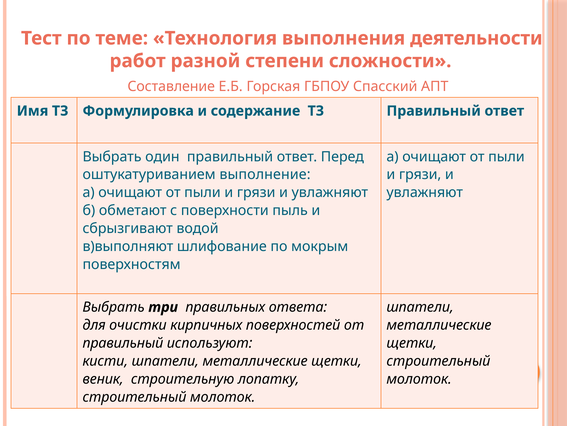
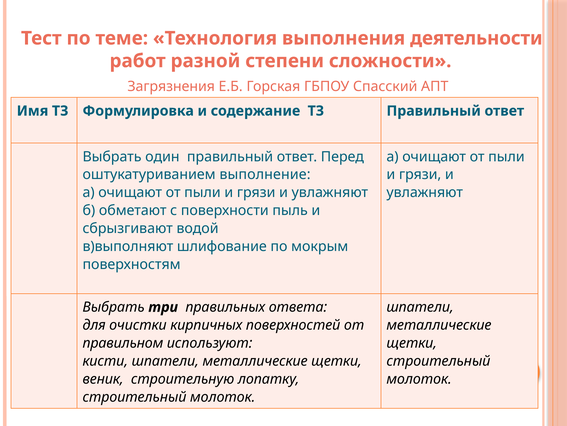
Составление: Составление -> Загрязнения (171, 86)
правильный: правильный -> правильном (123, 343)
